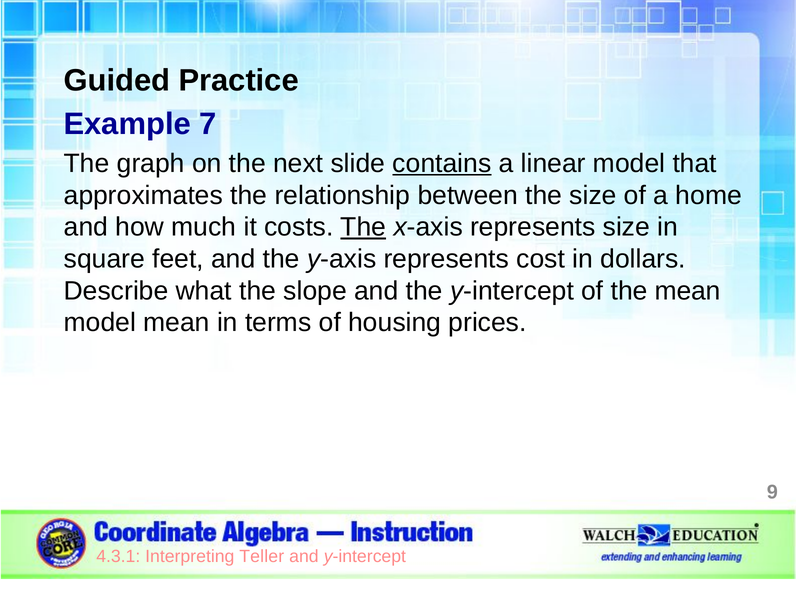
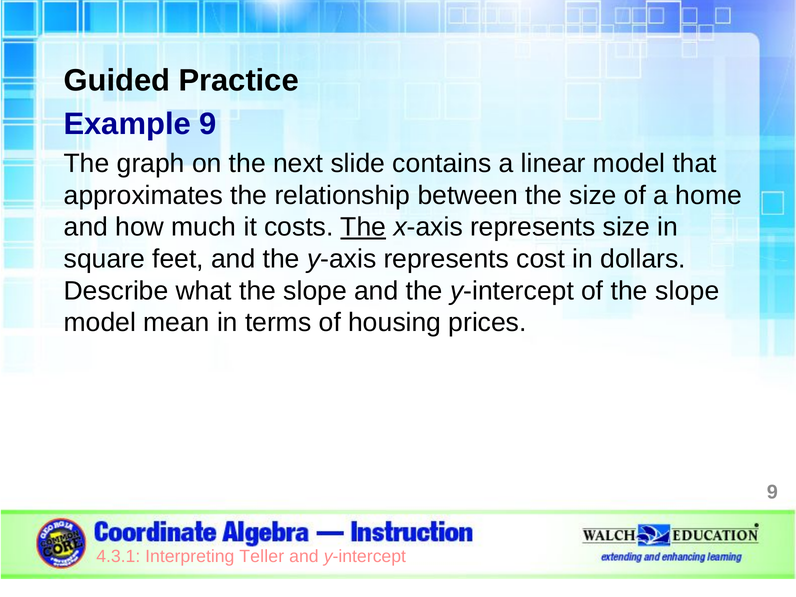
Example 7: 7 -> 9 (208, 124)
contains underline: present -> none (442, 163)
of the mean: mean -> slope (687, 291)
